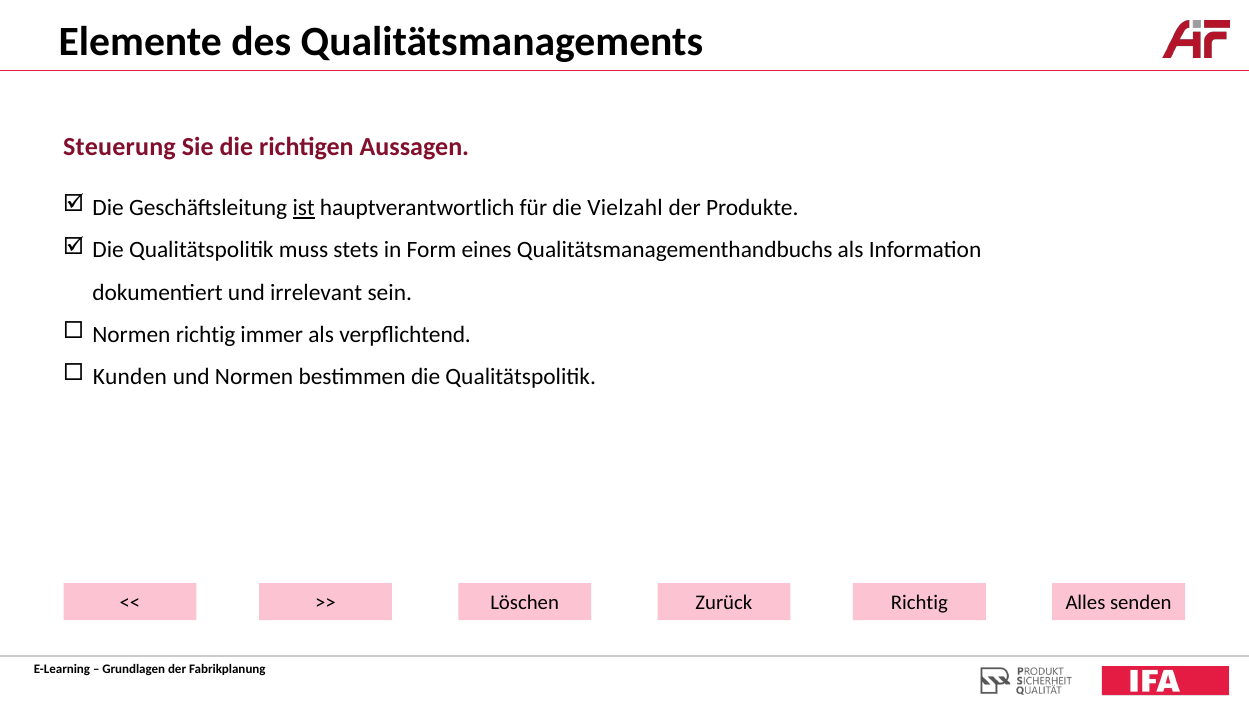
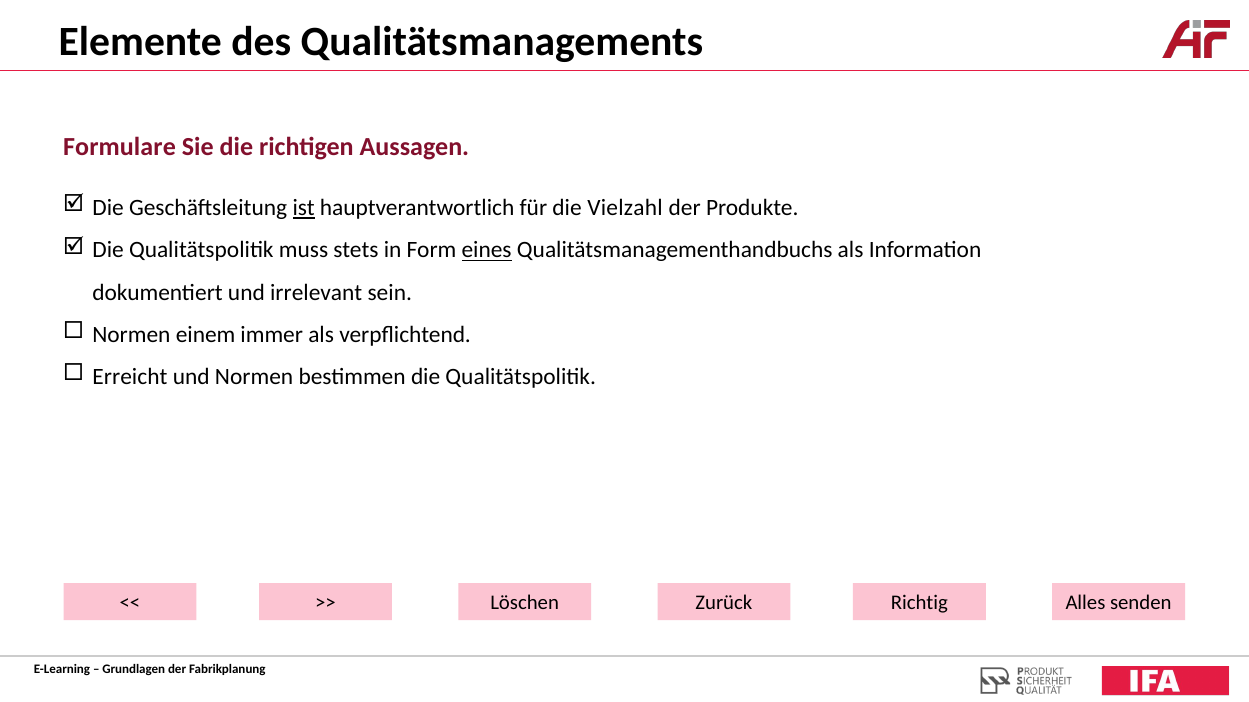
Steuerung: Steuerung -> Formulare (120, 148)
eines underline: none -> present (487, 250)
Normen richtig: richtig -> einem (206, 335)
Kunden: Kunden -> Erreicht (130, 377)
